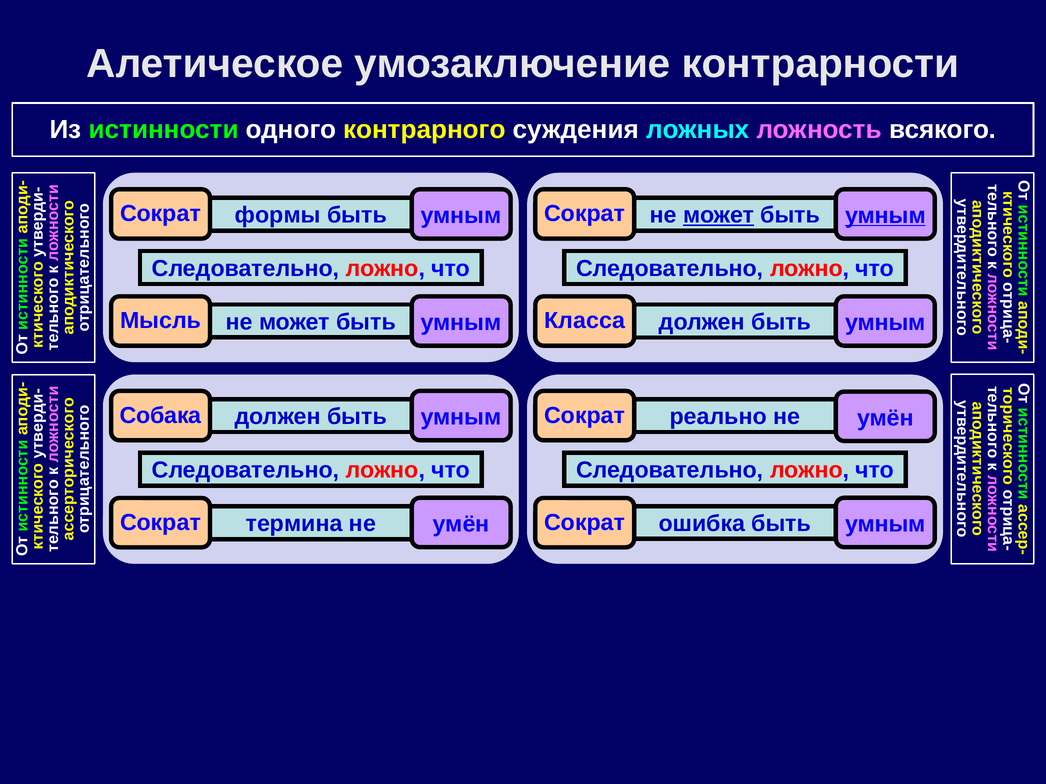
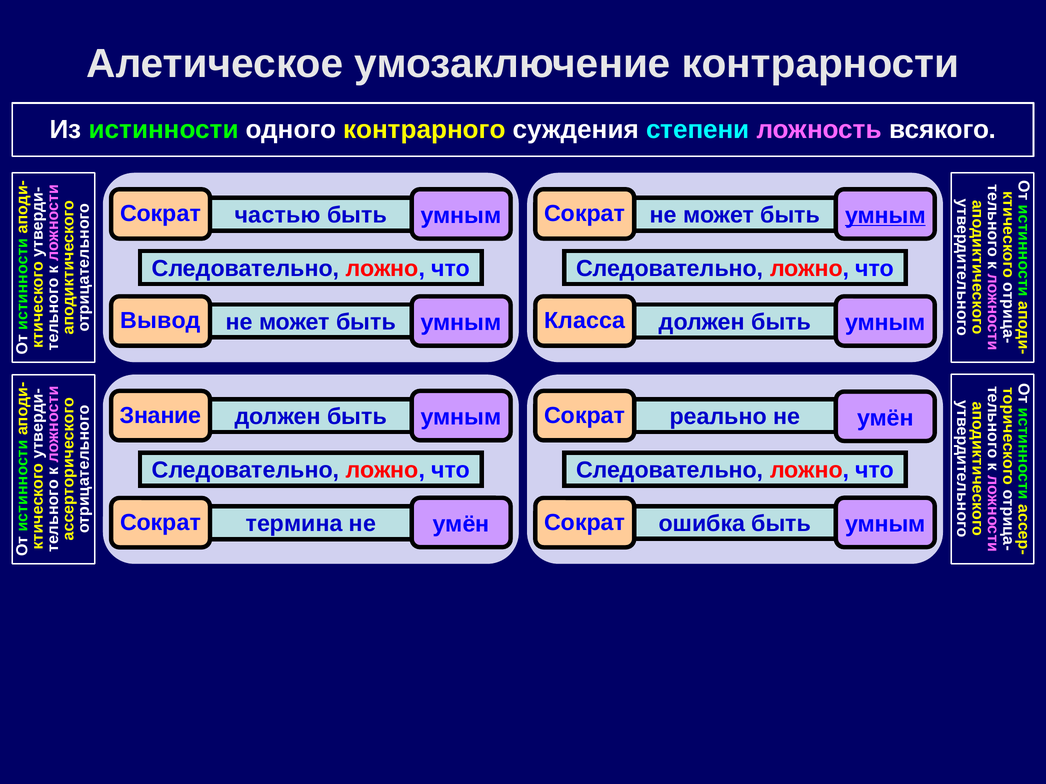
ложных: ложных -> степени (698, 130)
формы: формы -> частью (278, 215)
может underline: present -> none (719, 215)
Мысль: Мысль -> Вывод (160, 321)
Собака: Собака -> Знание (161, 416)
